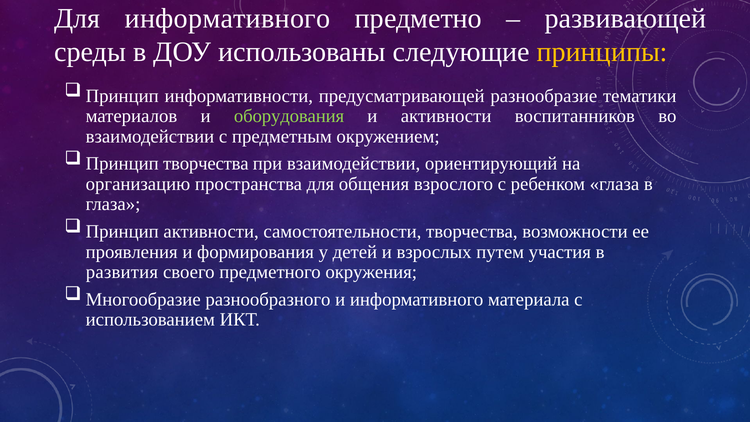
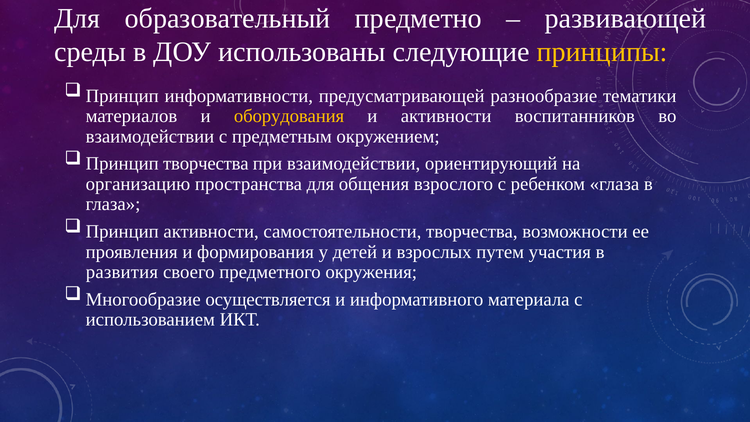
Для информативного: информативного -> образовательный (228, 18)
оборудования colour: light green -> yellow (289, 116)
разнообразного: разнообразного -> осуществляется (268, 299)
